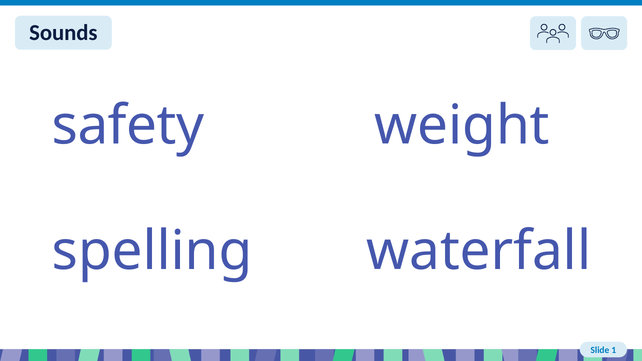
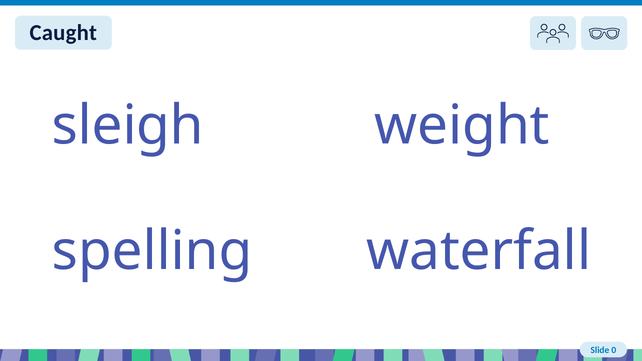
Sounds: Sounds -> Caught (63, 33)
safety: safety -> sleigh (128, 126)
1: 1 -> 0 (614, 350)
